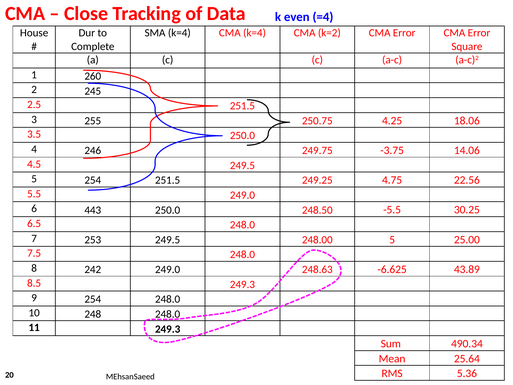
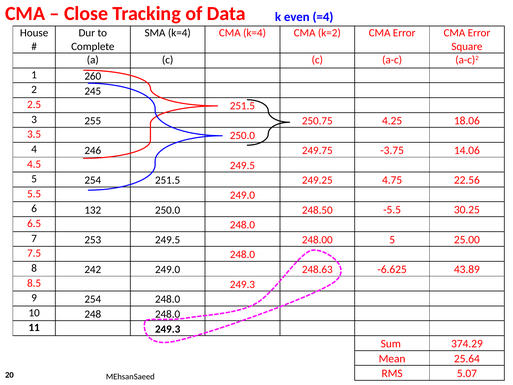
443: 443 -> 132 (93, 210)
490.34: 490.34 -> 374.29 (467, 343)
5.36: 5.36 -> 5.07 (467, 373)
